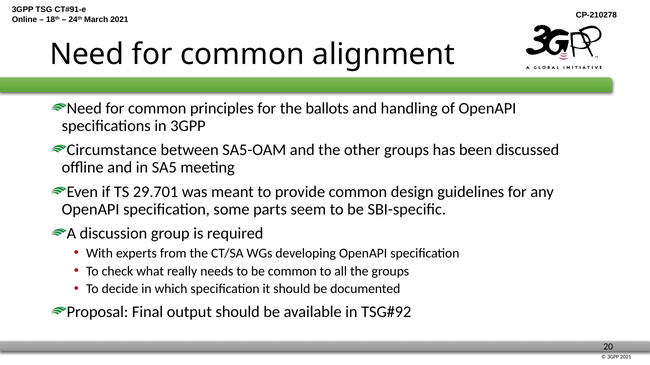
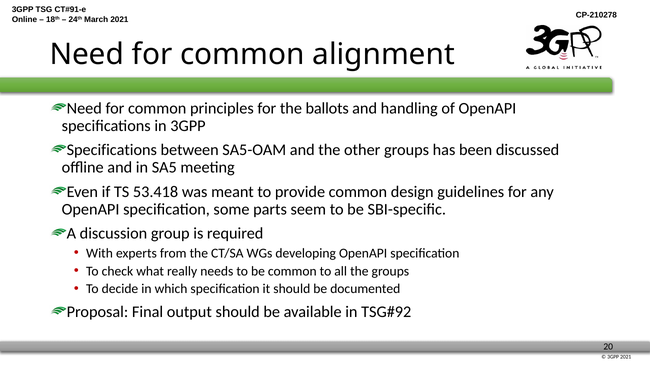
Circumstance: Circumstance -> Specifications (112, 150)
29.701: 29.701 -> 53.418 (156, 192)
